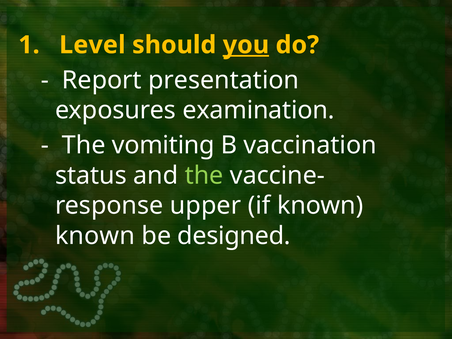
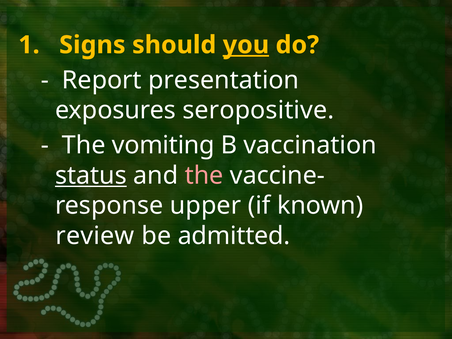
Level: Level -> Signs (92, 45)
examination: examination -> seropositive (258, 110)
status underline: none -> present (91, 176)
the colour: light green -> pink (204, 176)
known: known -> review (95, 236)
designed: designed -> admitted (234, 236)
